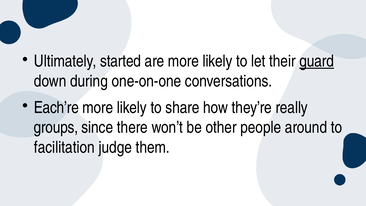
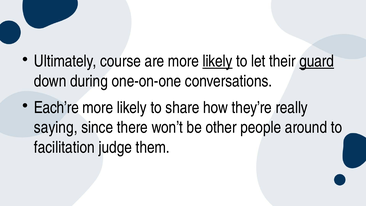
started: started -> course (121, 61)
likely underline: none -> present (218, 61)
groups: groups -> saying (56, 127)
